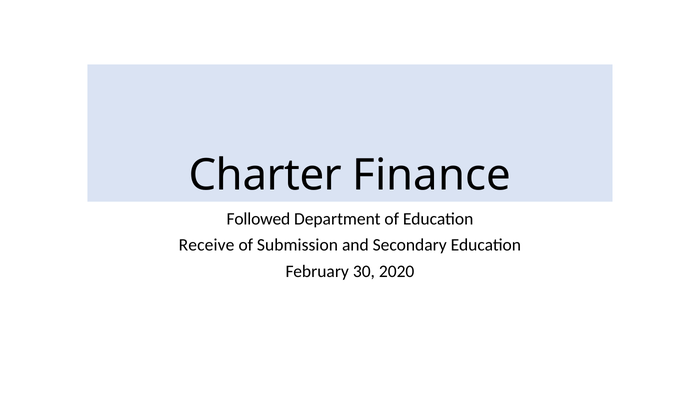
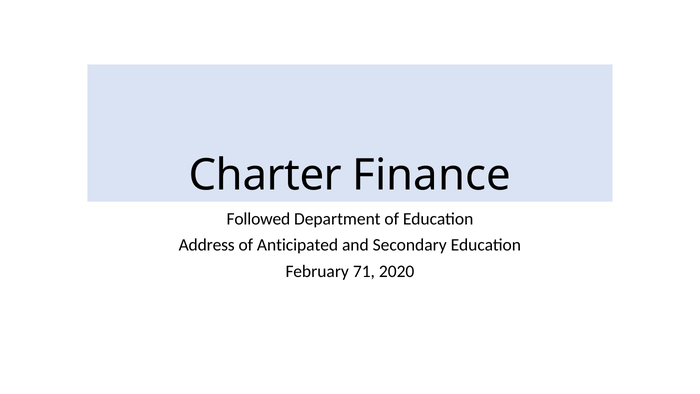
Receive: Receive -> Address (207, 245)
Submission: Submission -> Anticipated (298, 245)
30: 30 -> 71 (364, 271)
